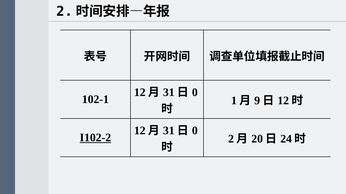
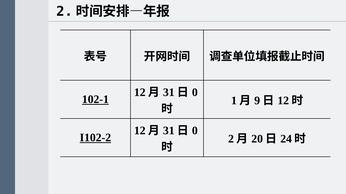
102-1 underline: none -> present (95, 100)
